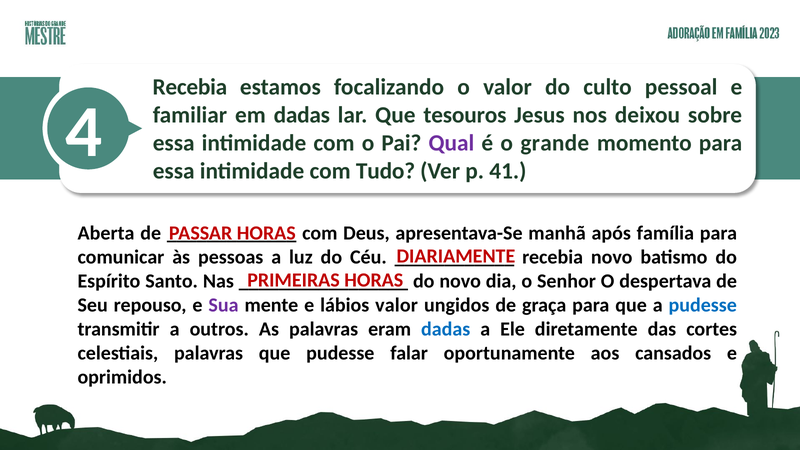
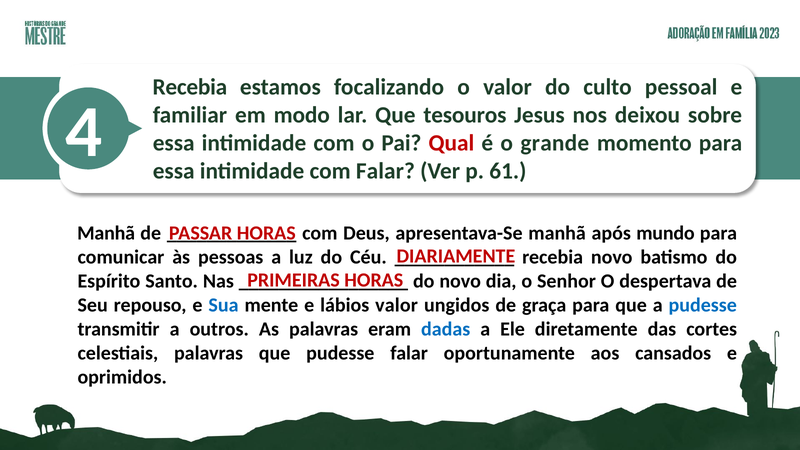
em dadas: dadas -> modo (302, 115)
Qual colour: purple -> red (451, 143)
com Tudo: Tudo -> Falar (385, 171)
41: 41 -> 61 (508, 171)
Aberta: Aberta -> Manhã (106, 233)
família: família -> mundo (665, 233)
Sua colour: purple -> blue (224, 305)
